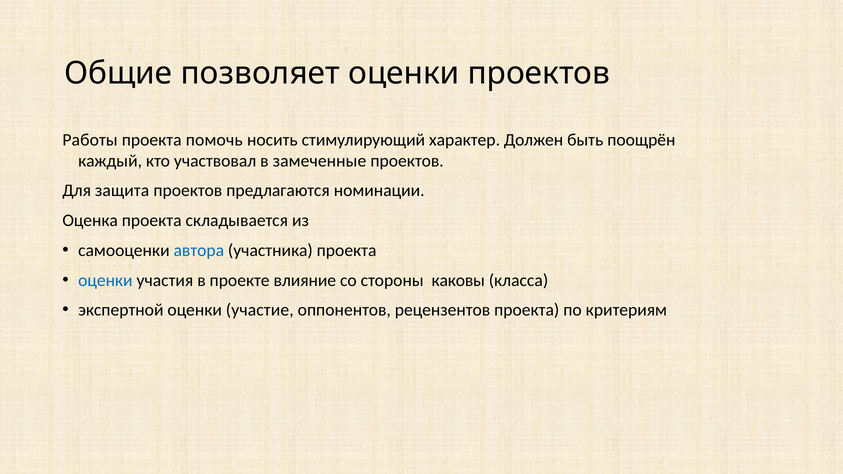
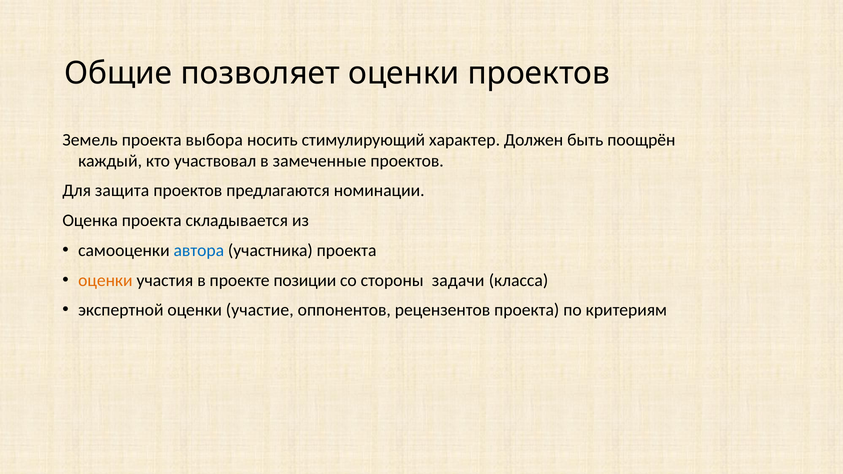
Работы: Работы -> Земель (90, 140)
помочь: помочь -> выбора (214, 140)
оценки colour: blue -> orange (105, 280)
влияние: влияние -> позиции (305, 280)
каковы: каковы -> задачи (458, 280)
